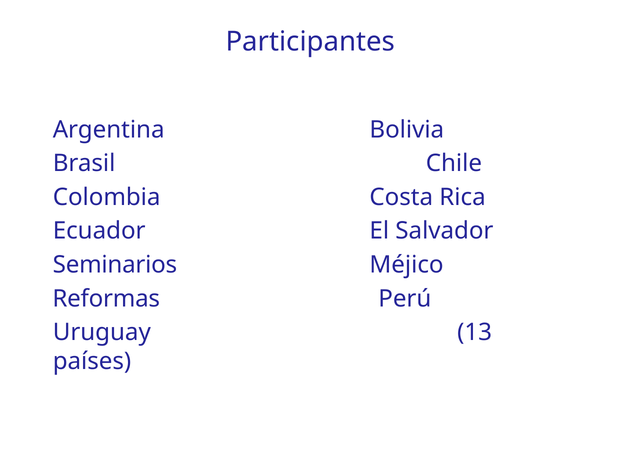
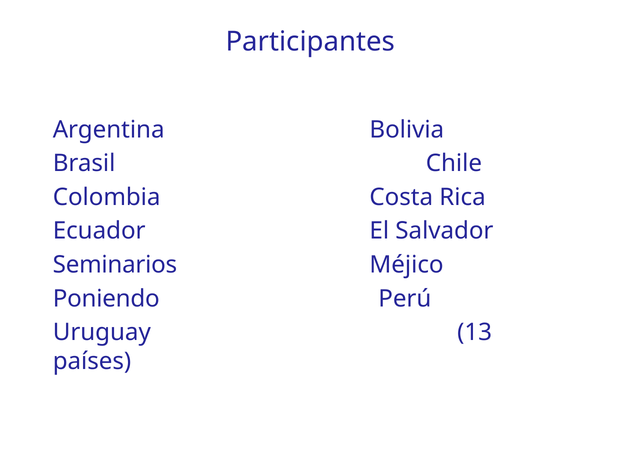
Reformas: Reformas -> Poniendo (106, 299)
